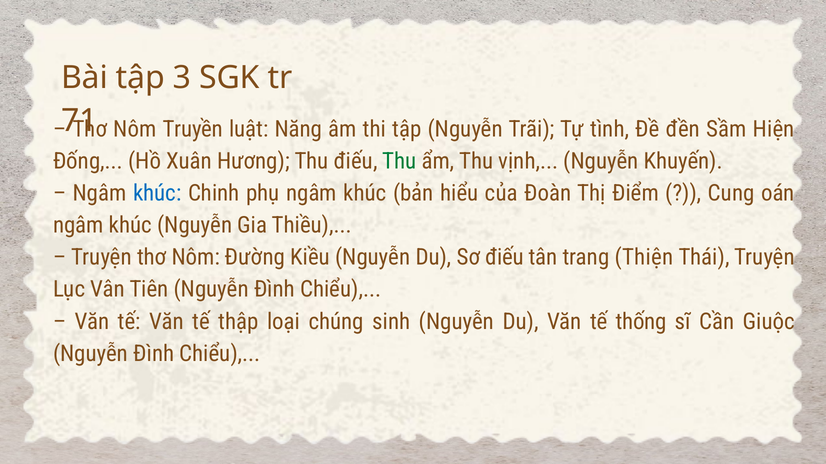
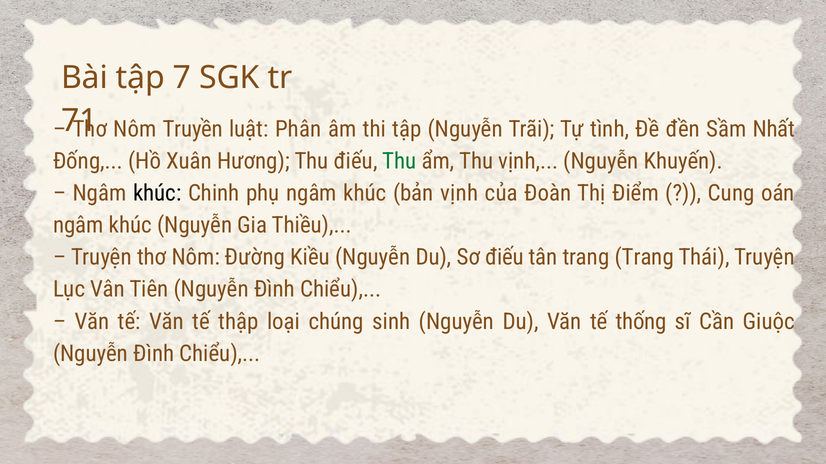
3: 3 -> 7 (182, 78)
Năng: Năng -> Phân (298, 129)
Hiện: Hiện -> Nhất (774, 129)
khúc colour: blue -> black (157, 193)
bản hiểu: hiểu -> vịnh (459, 193)
trang Thiện: Thiện -> Trang (644, 258)
